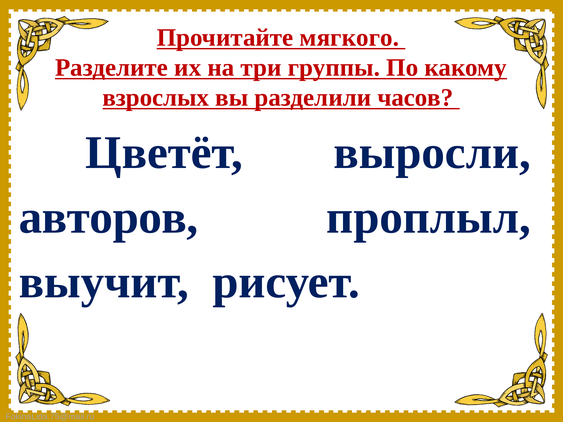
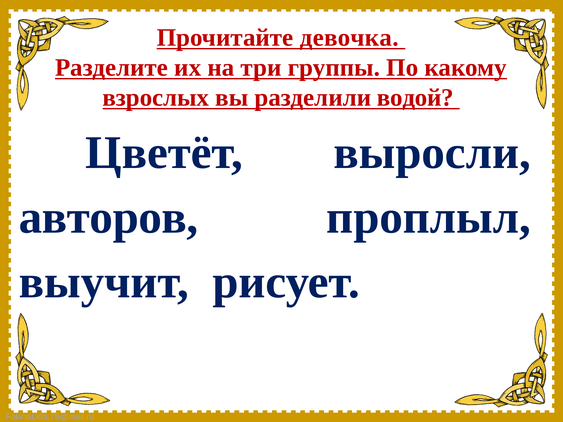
мягкого: мягкого -> девочка (349, 38)
часов: часов -> водой (415, 98)
